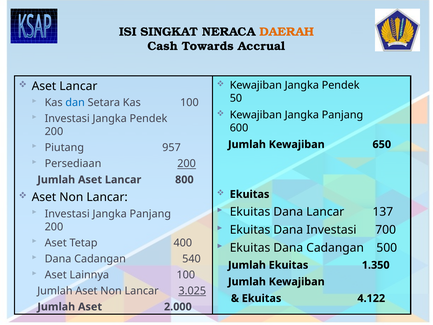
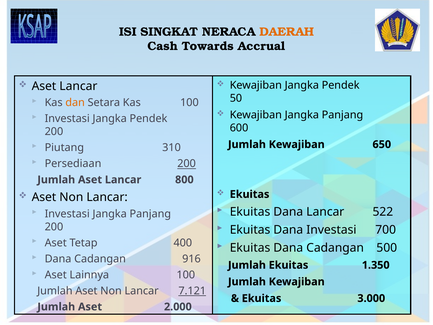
dan colour: blue -> orange (75, 103)
957: 957 -> 310 (172, 148)
137: 137 -> 522 (383, 212)
540: 540 -> 916 (191, 259)
3.025: 3.025 -> 7.121 (192, 291)
4.122: 4.122 -> 3.000 (371, 298)
